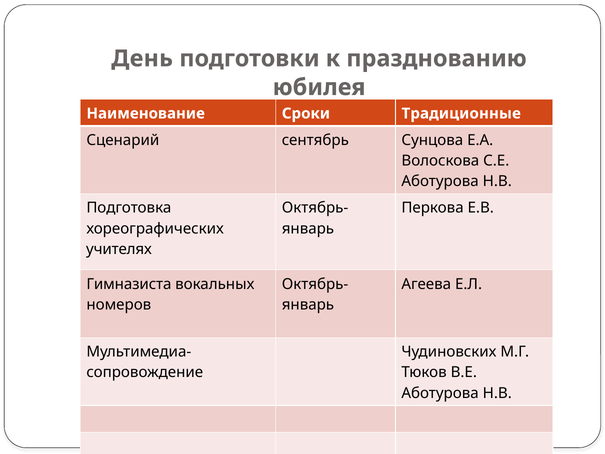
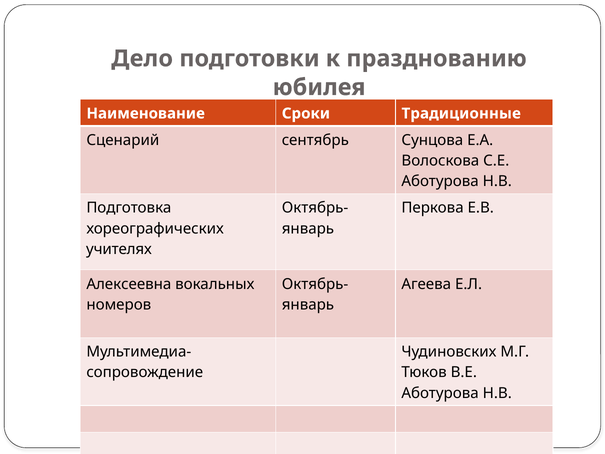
День: День -> Дело (142, 59)
Гимназиста: Гимназиста -> Алексеевна (129, 284)
